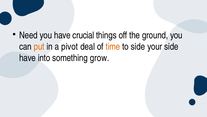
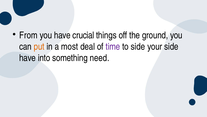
Need: Need -> From (28, 35)
pivot: pivot -> most (70, 46)
time colour: orange -> purple (113, 46)
grow: grow -> need (100, 58)
